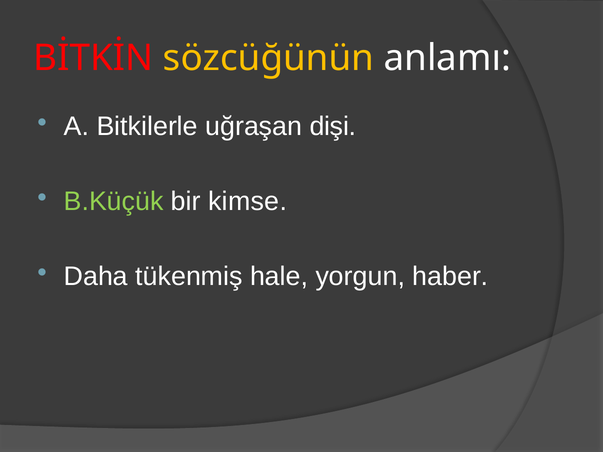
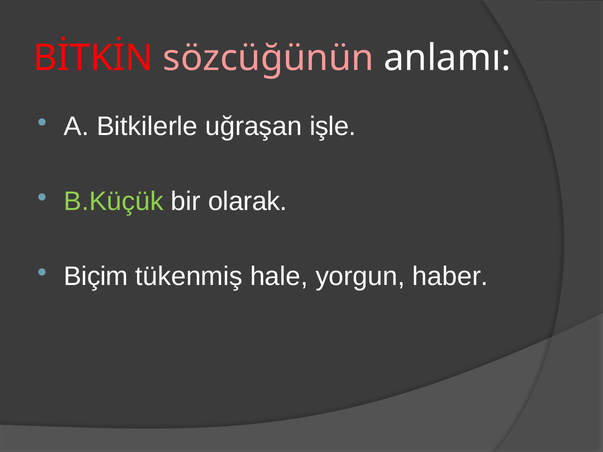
sözcüğünün colour: yellow -> pink (269, 58)
dişi: dişi -> işle (333, 126)
kimse: kimse -> olarak (248, 202)
Daha: Daha -> Biçim (96, 277)
